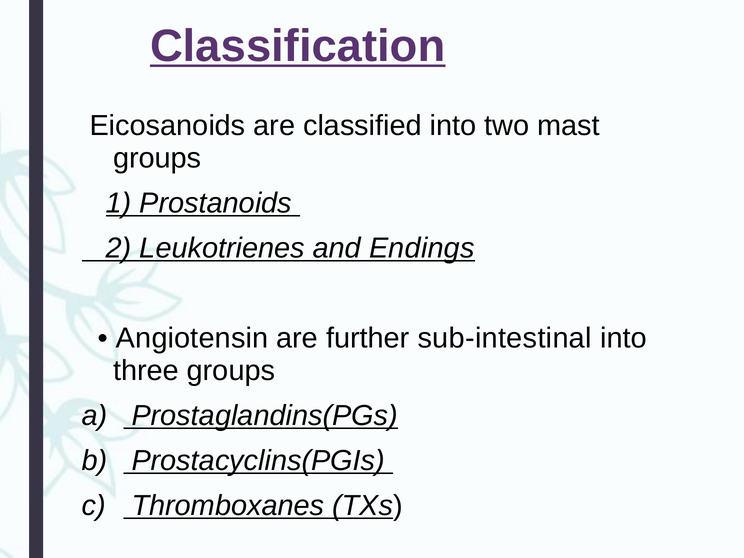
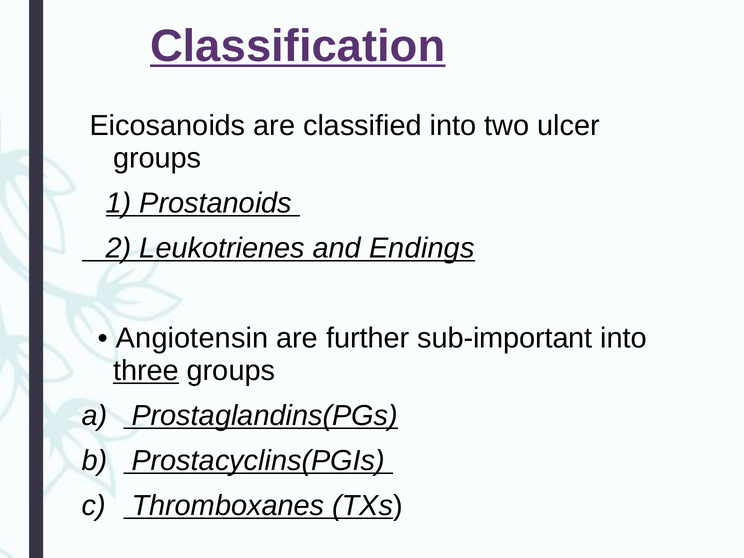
mast: mast -> ulcer (569, 126)
sub-intestinal: sub-intestinal -> sub-important (505, 338)
three underline: none -> present (146, 371)
